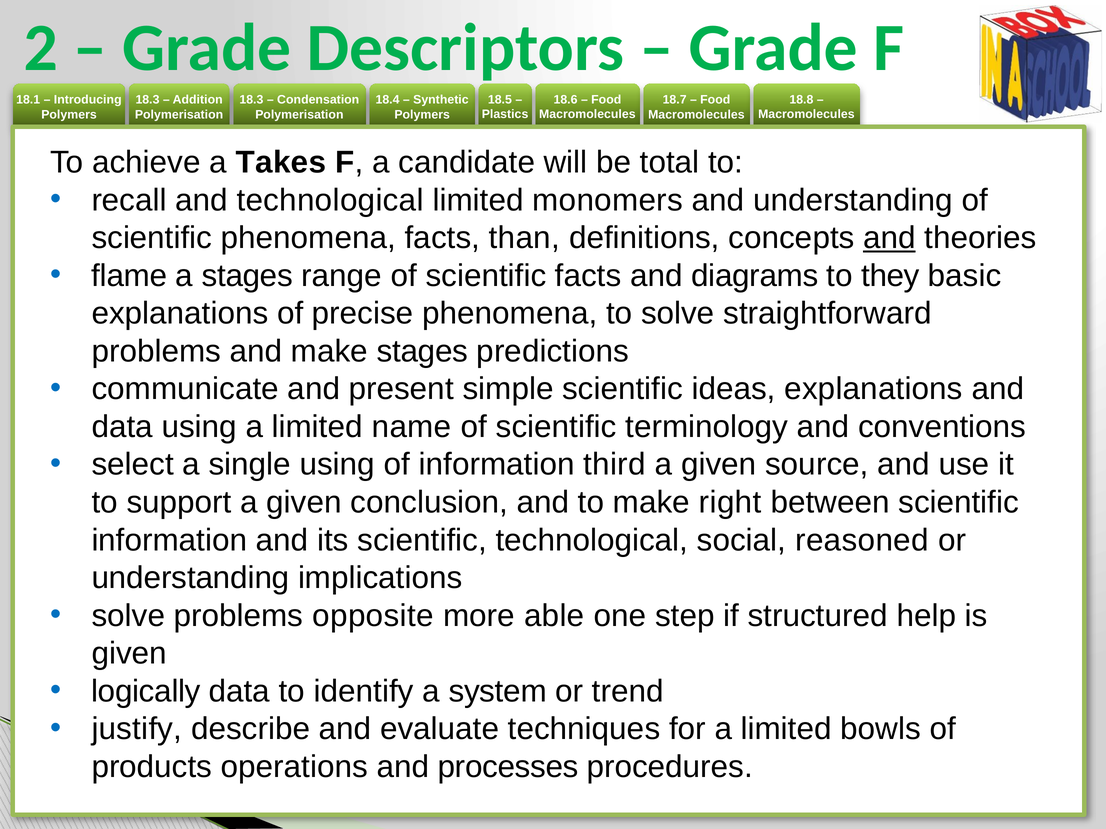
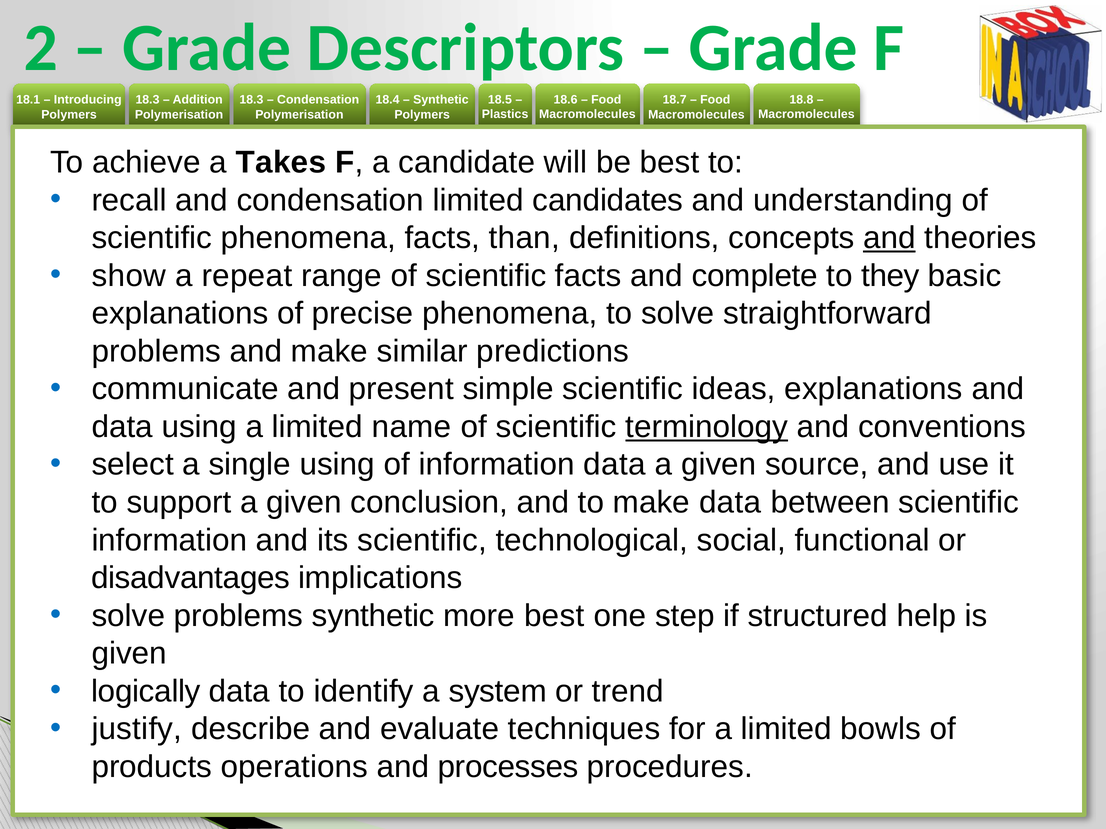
be total: total -> best (670, 163)
and technological: technological -> condensation (330, 200)
monomers: monomers -> candidates (608, 200)
flame: flame -> show (129, 276)
a stages: stages -> repeat (247, 276)
diagrams: diagrams -> complete (755, 276)
make stages: stages -> similar (422, 351)
terminology underline: none -> present (707, 427)
information third: third -> data (615, 465)
make right: right -> data (730, 503)
reasoned: reasoned -> functional (862, 540)
understanding: understanding -> disadvantages (191, 578)
problems opposite: opposite -> synthetic (373, 616)
more able: able -> best (554, 616)
